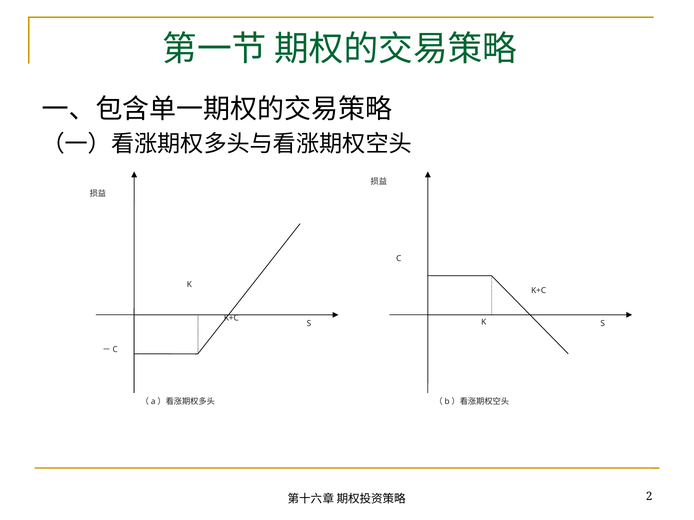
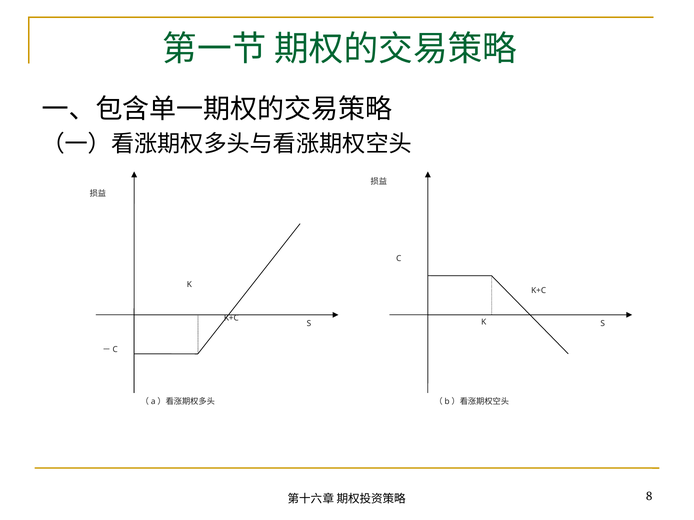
2: 2 -> 8 (649, 497)
